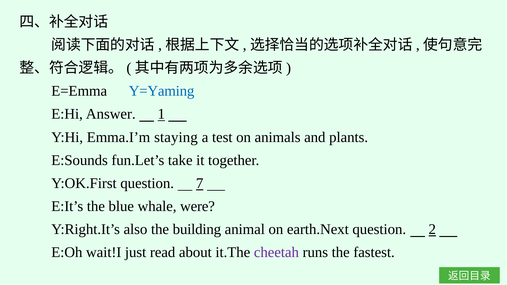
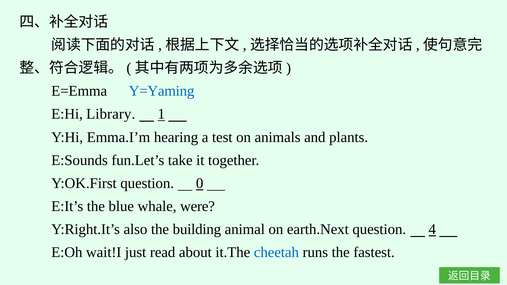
Answer: Answer -> Library (111, 114)
staying: staying -> hearing (176, 137)
7: 7 -> 0 (200, 183)
2: 2 -> 4 (432, 230)
cheetah colour: purple -> blue (276, 253)
